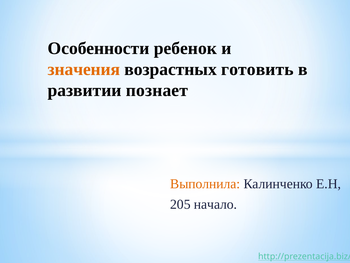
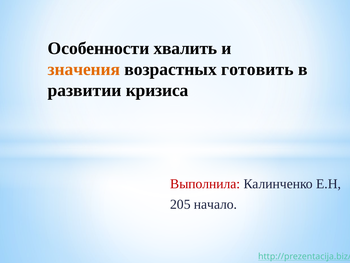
ребенок: ребенок -> хвалить (185, 48)
познает: познает -> кризиса (157, 90)
Выполнила colour: orange -> red (205, 183)
